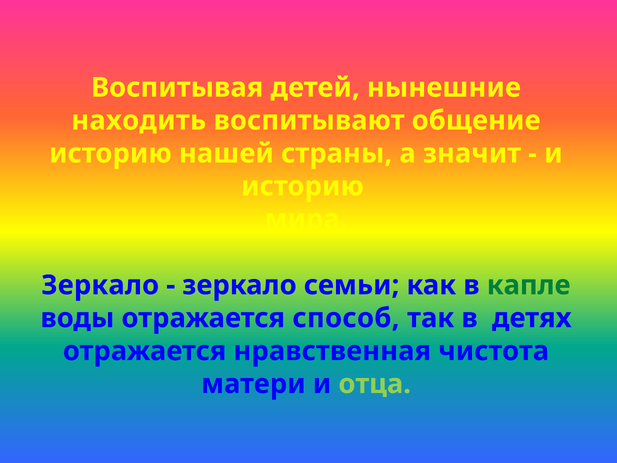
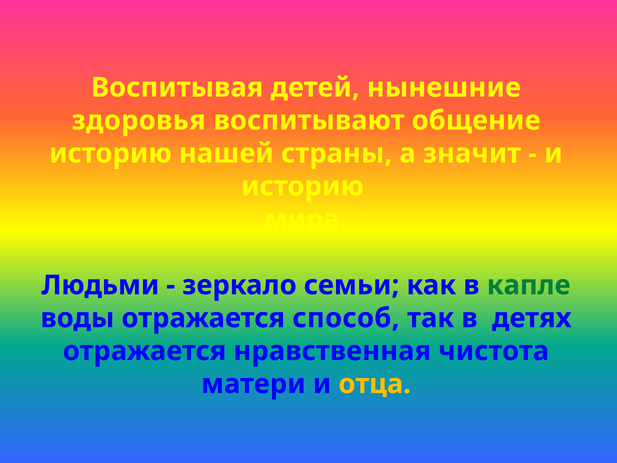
находить: находить -> здоровья (139, 120)
Зеркало: Зеркало -> Людьми (100, 285)
отца colour: light green -> yellow (375, 384)
